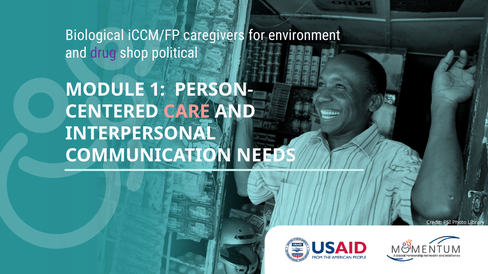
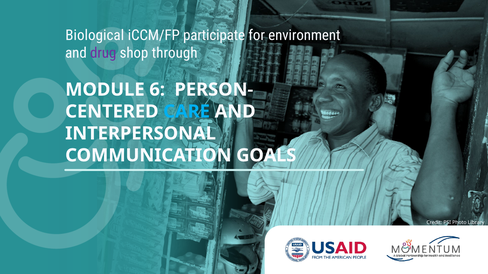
caregivers: caregivers -> participate (214, 35)
political: political -> through (175, 53)
1: 1 -> 6 (157, 90)
CARE colour: pink -> light blue (187, 112)
NEEDS: NEEDS -> GOALS (266, 156)
